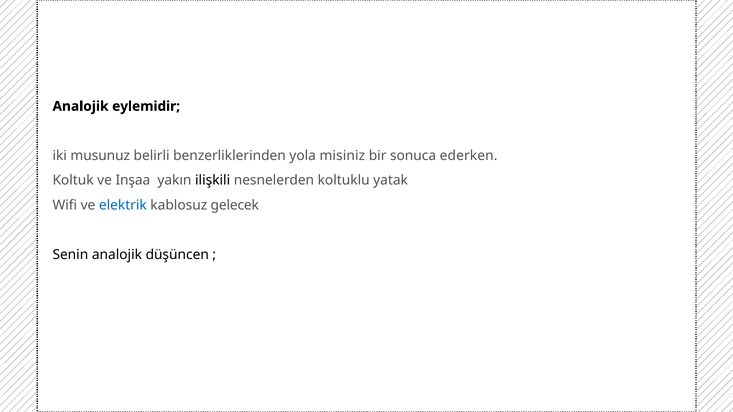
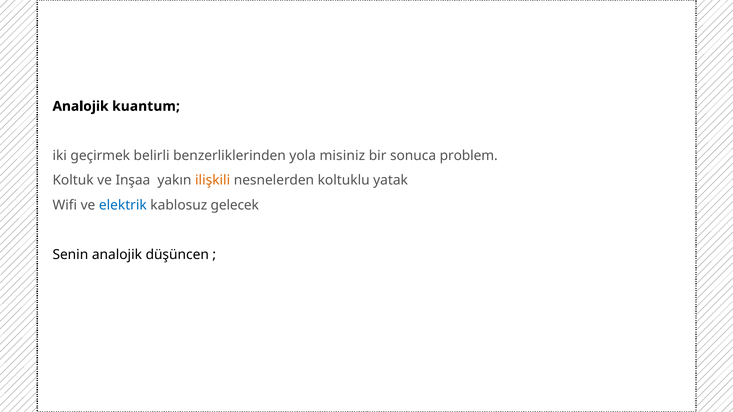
eylemidir: eylemidir -> kuantum (146, 106)
musunuz: musunuz -> geçirmek (100, 156)
ederken: ederken -> problem (469, 156)
ilişkili colour: black -> orange (213, 181)
